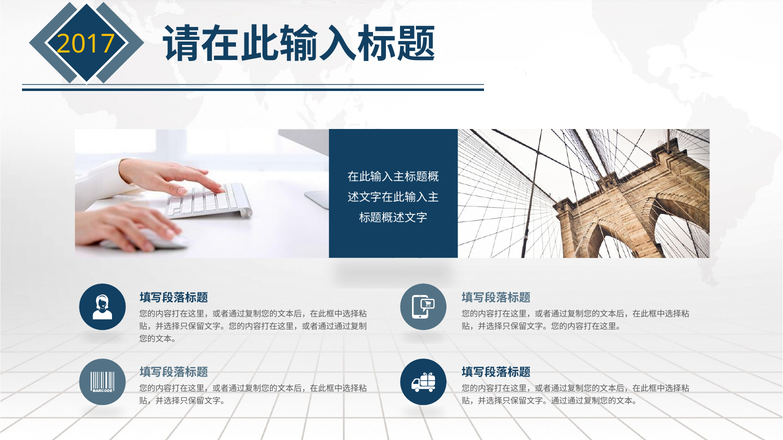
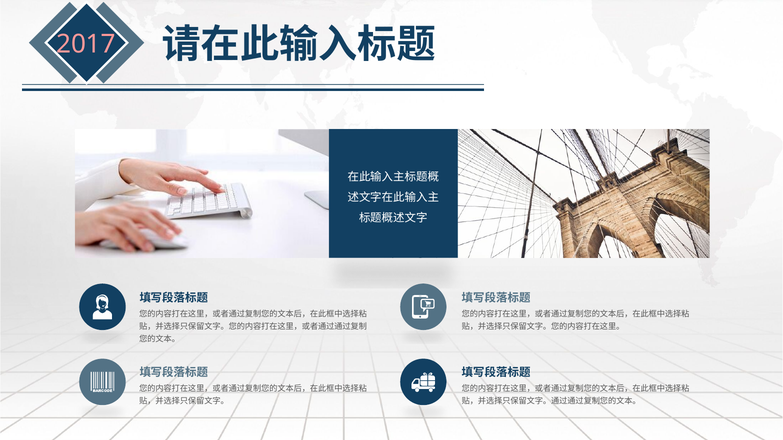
2017 colour: yellow -> pink (86, 44)
